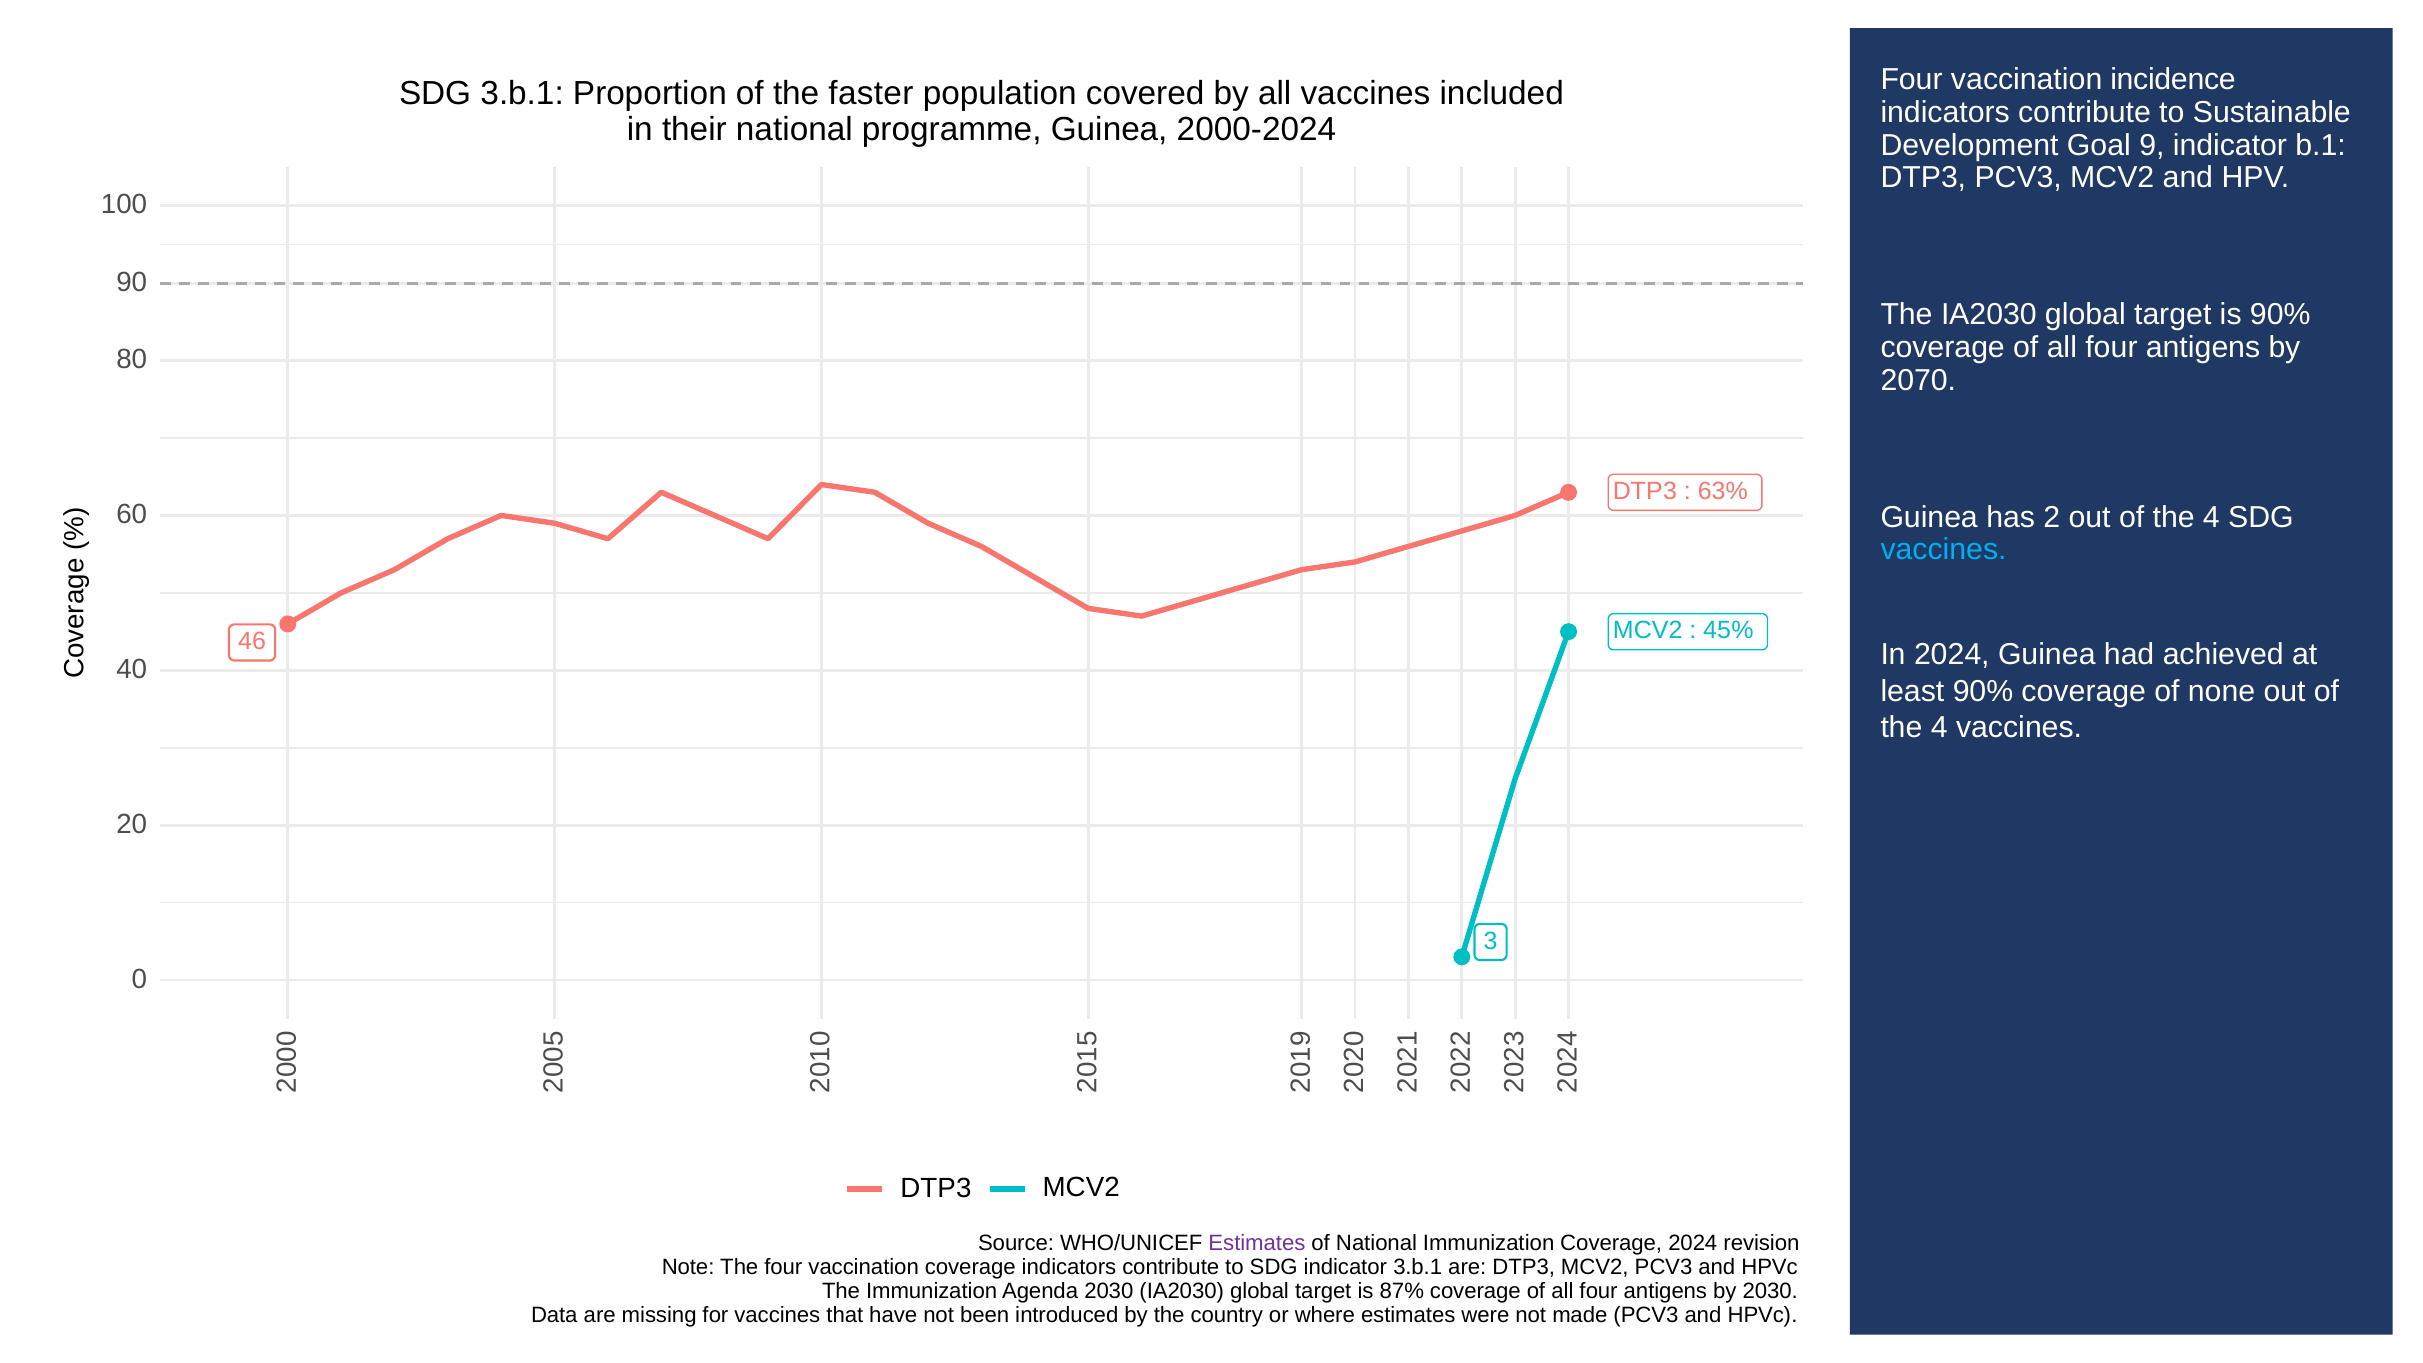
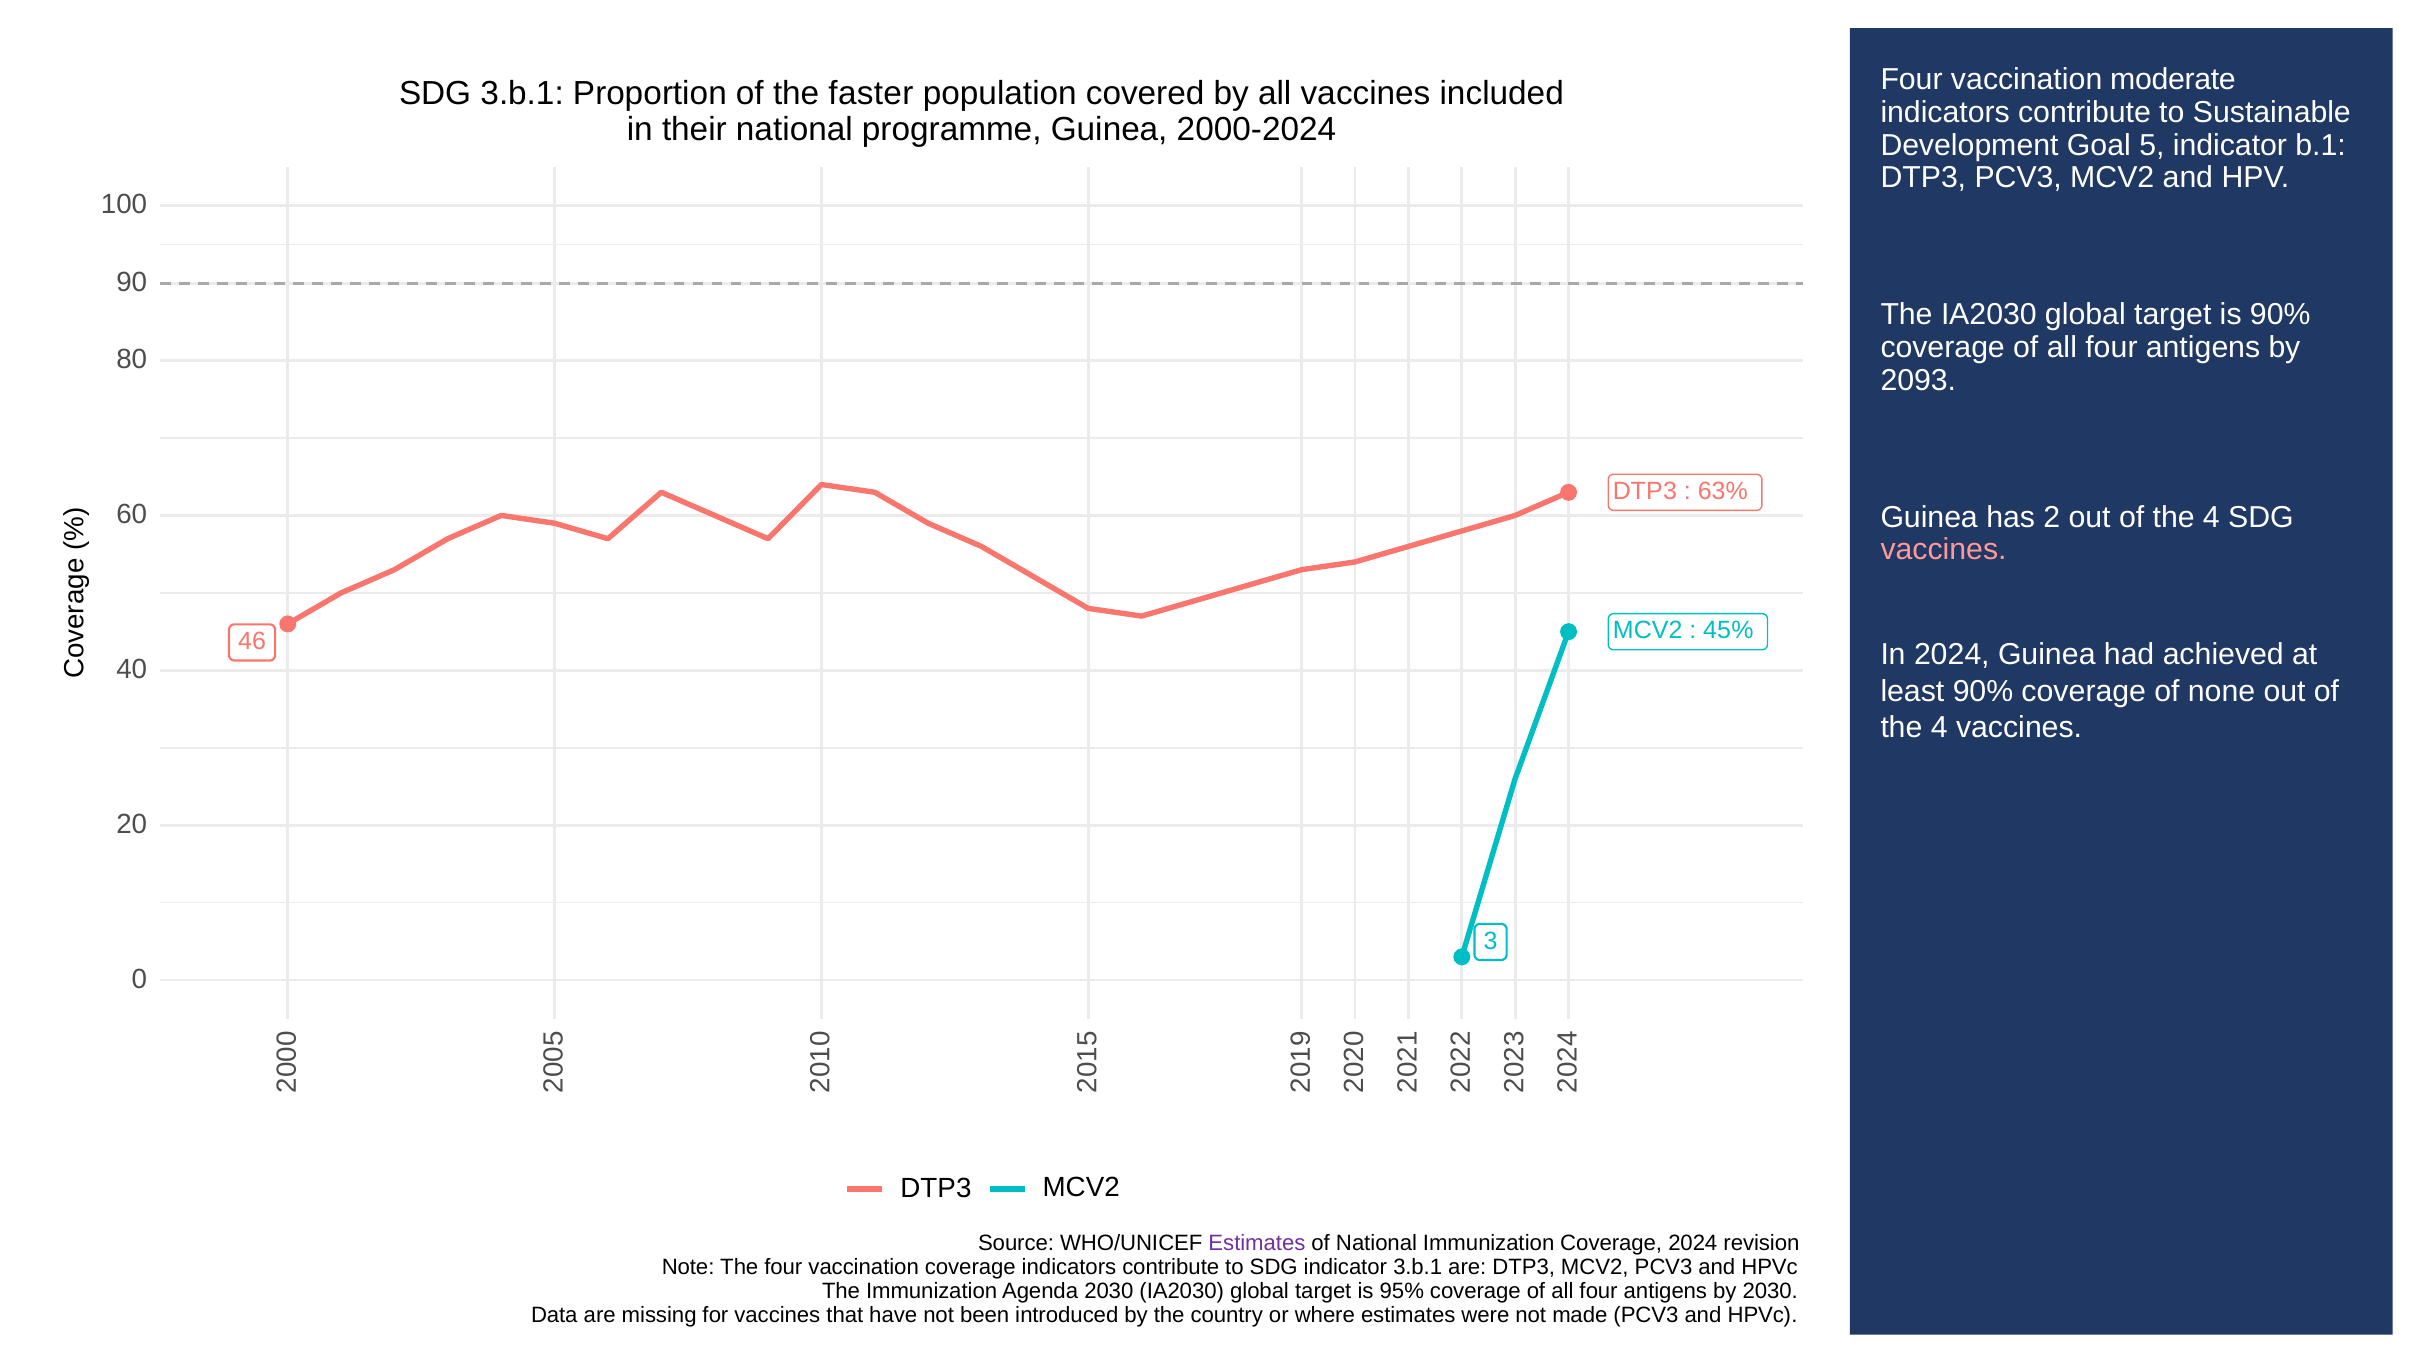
incidence: incidence -> moderate (2173, 80)
Goal 9: 9 -> 5 (2152, 145)
2070: 2070 -> 2093 (1918, 380)
vaccines colour: light blue -> pink (1944, 550)
87%: 87% -> 95% (1402, 1291)
